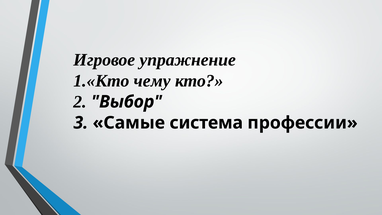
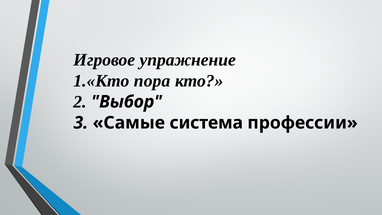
чему: чему -> пора (152, 81)
